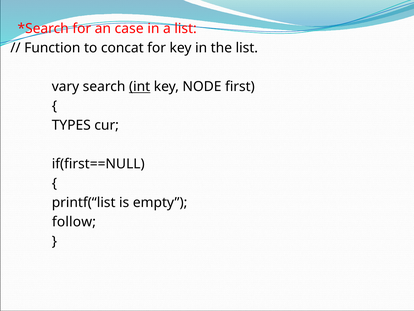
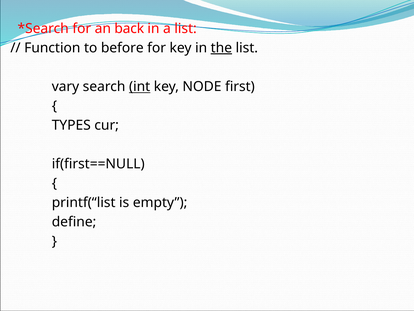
case: case -> back (129, 29)
concat: concat -> before (122, 48)
the underline: none -> present (221, 48)
follow: follow -> define (74, 222)
